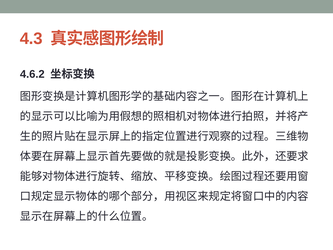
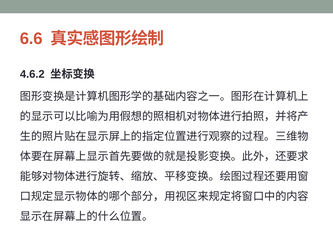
4.3: 4.3 -> 6.6 (31, 39)
